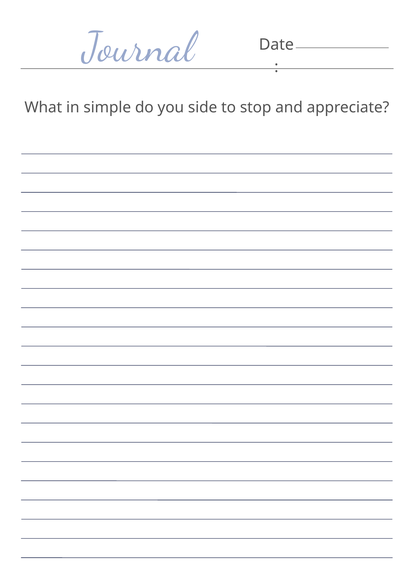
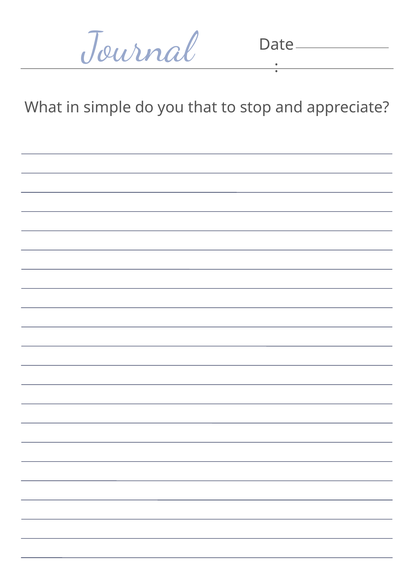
side: side -> that (203, 107)
